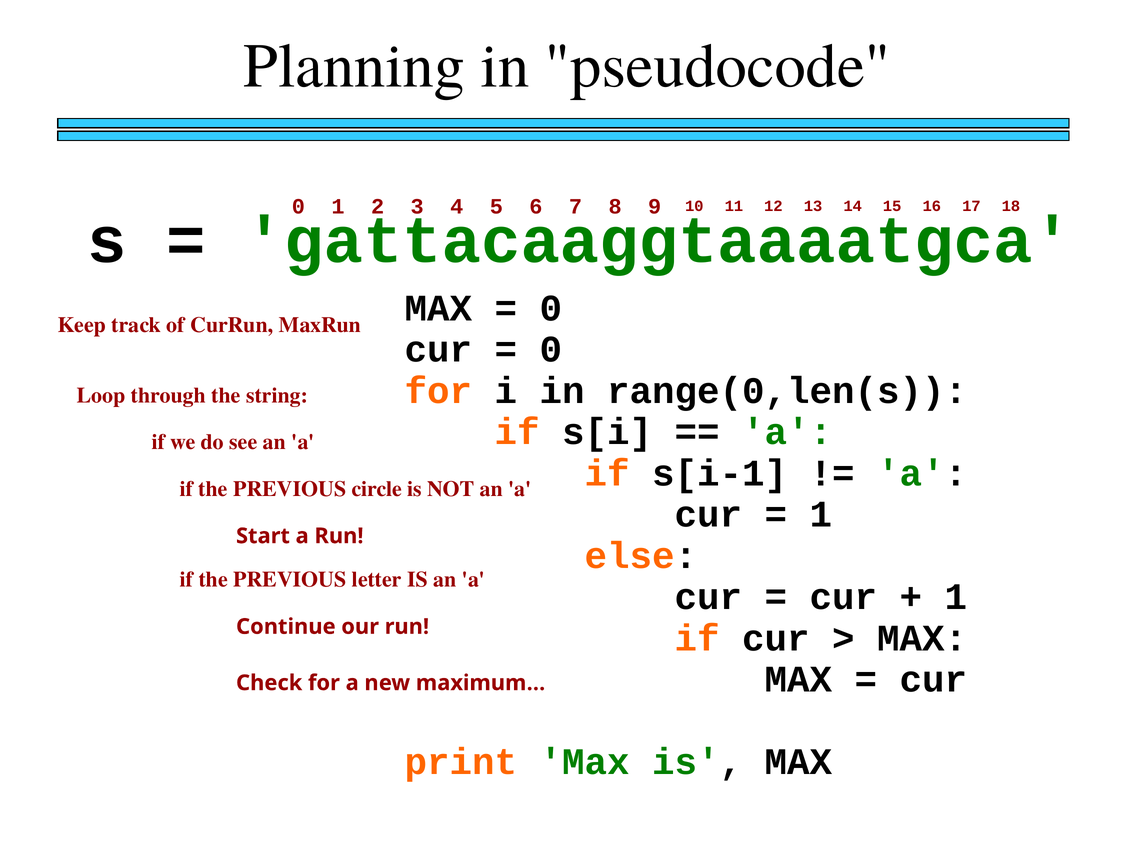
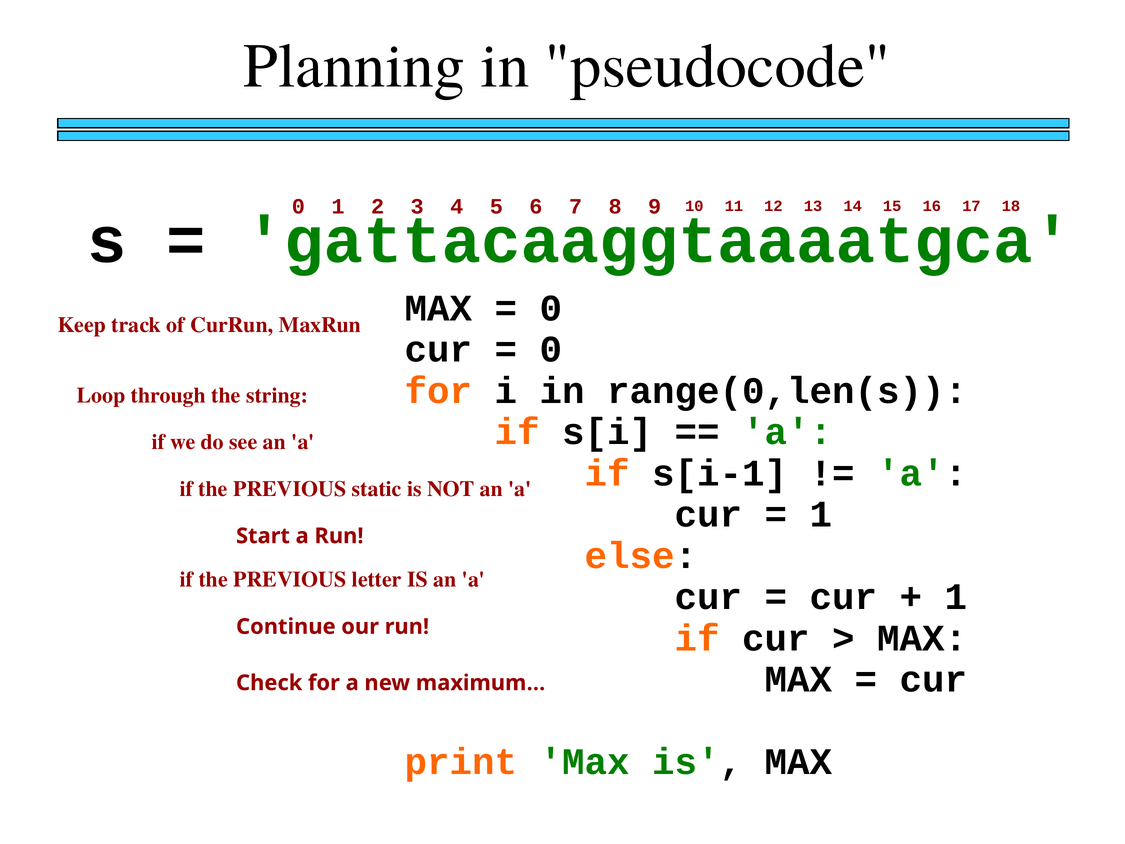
circle: circle -> static (377, 489)
